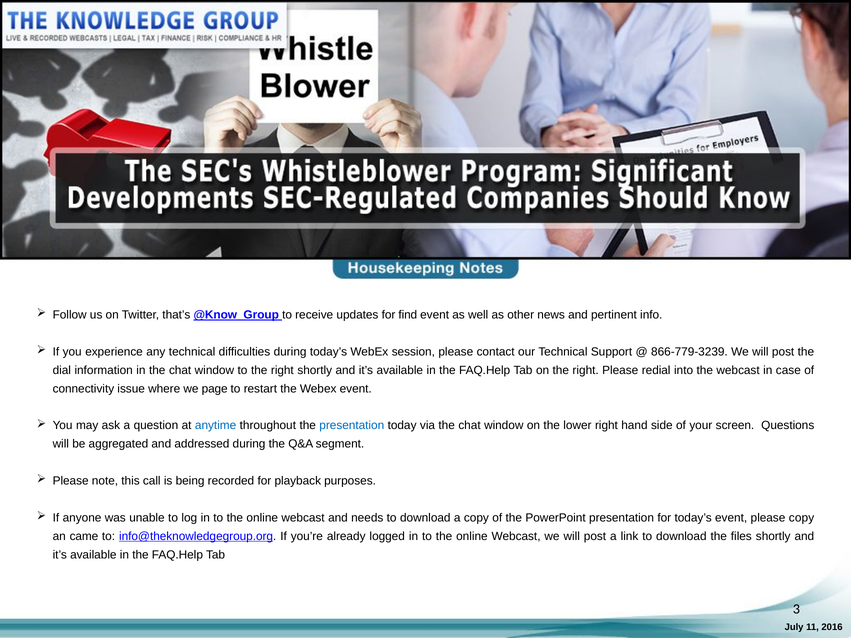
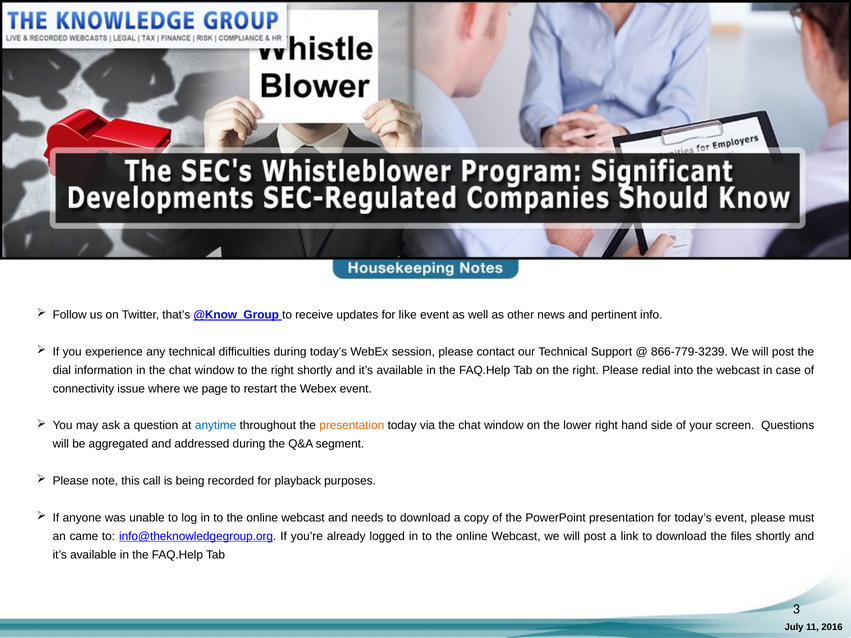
find: find -> like (408, 315)
presentation colour: blue -> orange (352, 426)
please copy: copy -> must (802, 518)
